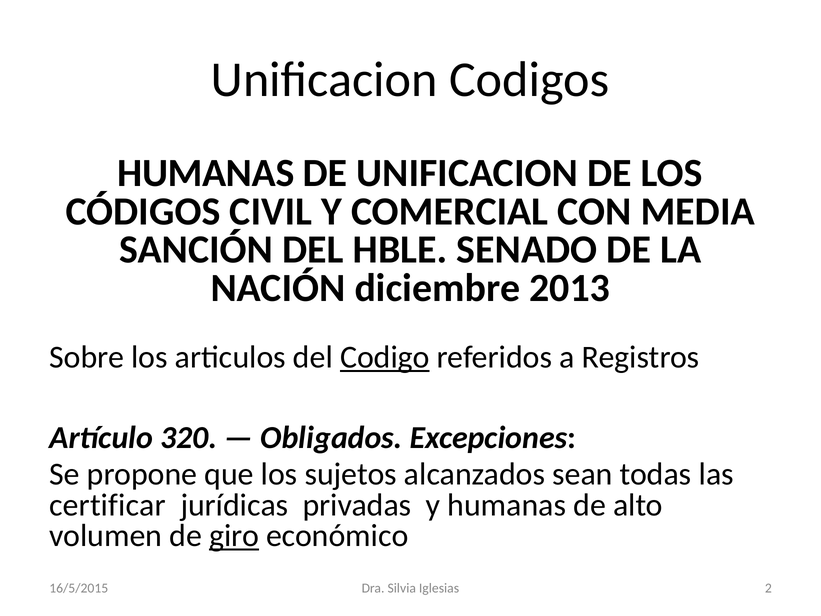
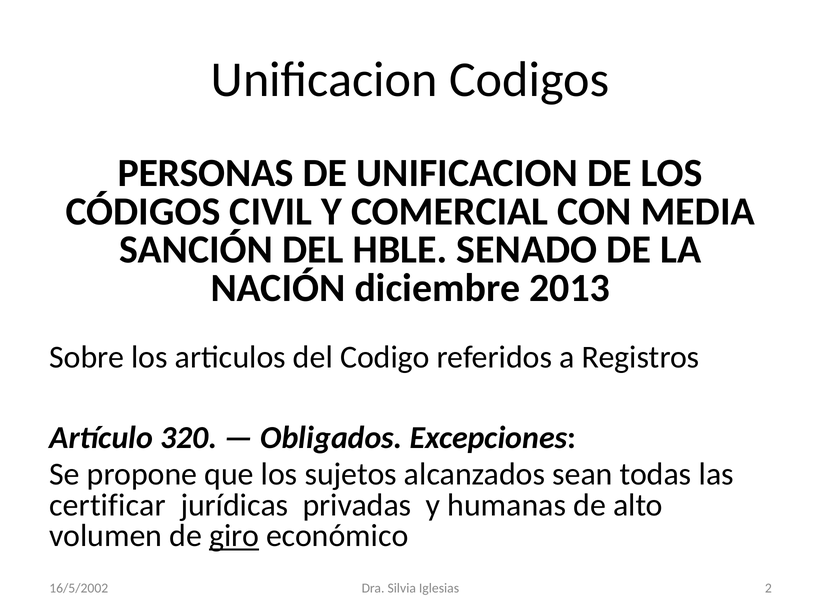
HUMANAS: HUMANAS -> PERSONAS (206, 173)
Codigo underline: present -> none (385, 357)
16/5/2015: 16/5/2015 -> 16/5/2002 (79, 588)
